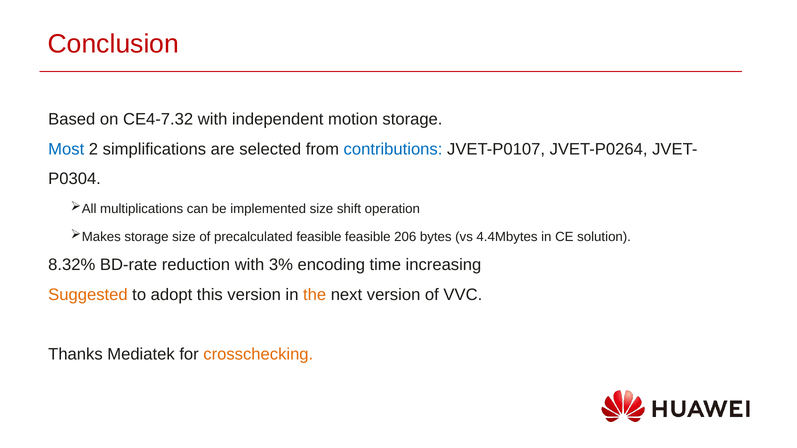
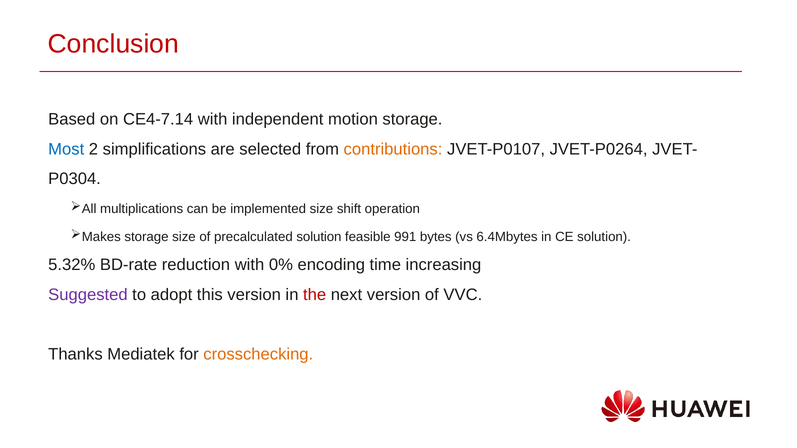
CE4-7.32: CE4-7.32 -> CE4-7.14 (158, 119)
contributions colour: blue -> orange (393, 149)
precalculated feasible: feasible -> solution (319, 237)
206: 206 -> 991 (405, 237)
4.4Mbytes: 4.4Mbytes -> 6.4Mbytes (507, 237)
8.32%: 8.32% -> 5.32% (72, 265)
3%: 3% -> 0% (281, 265)
Suggested colour: orange -> purple (88, 295)
the colour: orange -> red (315, 295)
